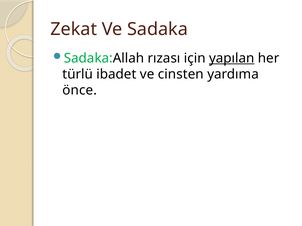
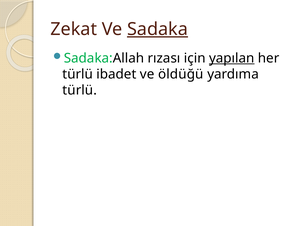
Sadaka underline: none -> present (158, 29)
cinsten: cinsten -> öldüğü (181, 74)
önce: önce -> türlü (80, 91)
